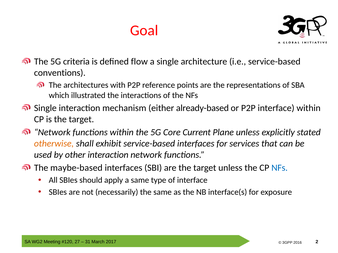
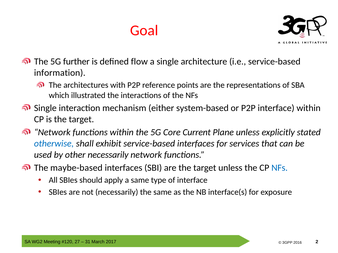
criteria: criteria -> further (76, 62)
conventions: conventions -> information (60, 73)
already-based: already-based -> system-based (202, 108)
otherwise colour: orange -> blue (54, 144)
other interaction: interaction -> necessarily (108, 155)
